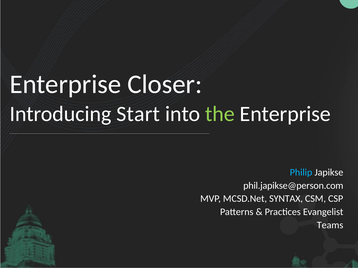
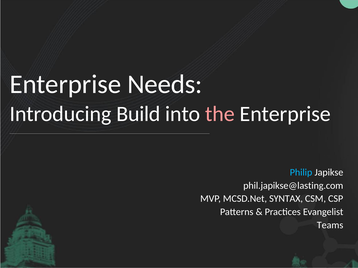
Closer: Closer -> Needs (165, 84)
Start: Start -> Build (138, 114)
the colour: light green -> pink (220, 114)
phil.japikse@person.com: phil.japikse@person.com -> phil.japikse@lasting.com (293, 186)
